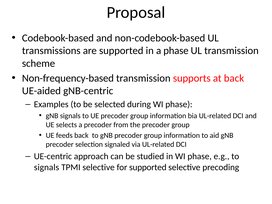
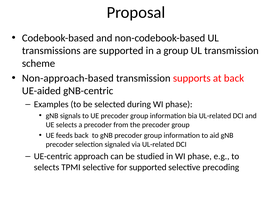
a phase: phase -> group (176, 51)
Non-frequency-based: Non-frequency-based -> Non-approach-based (68, 78)
signals: signals -> selects (47, 167)
